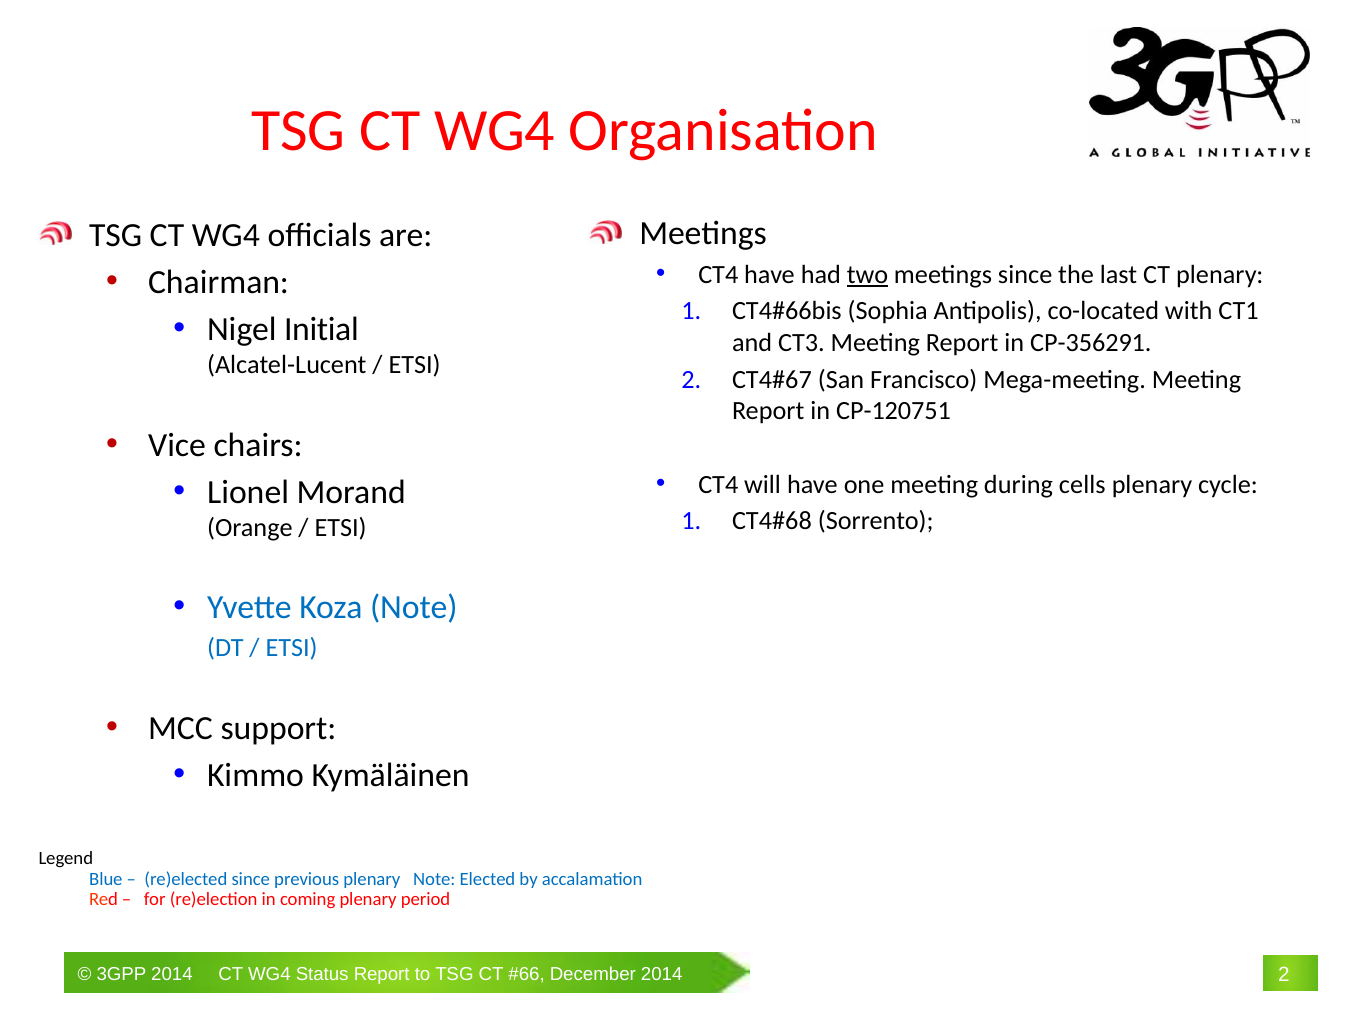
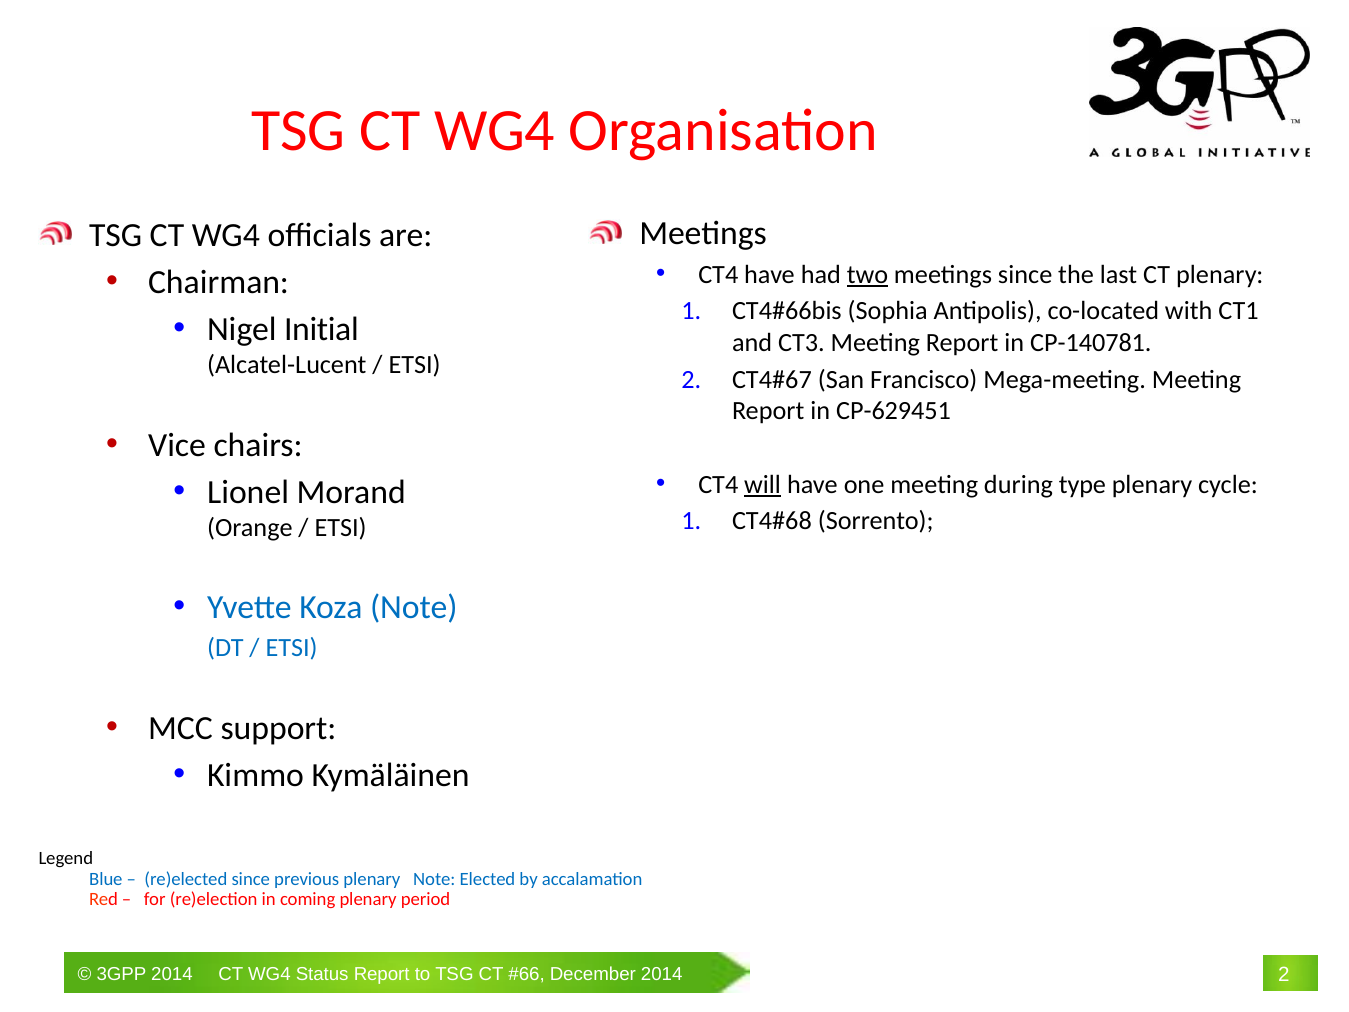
CP-356291: CP-356291 -> CP-140781 (1091, 343)
CP-120751: CP-120751 -> CP-629451 (894, 411)
will underline: none -> present (763, 484)
cells: cells -> type (1082, 484)
